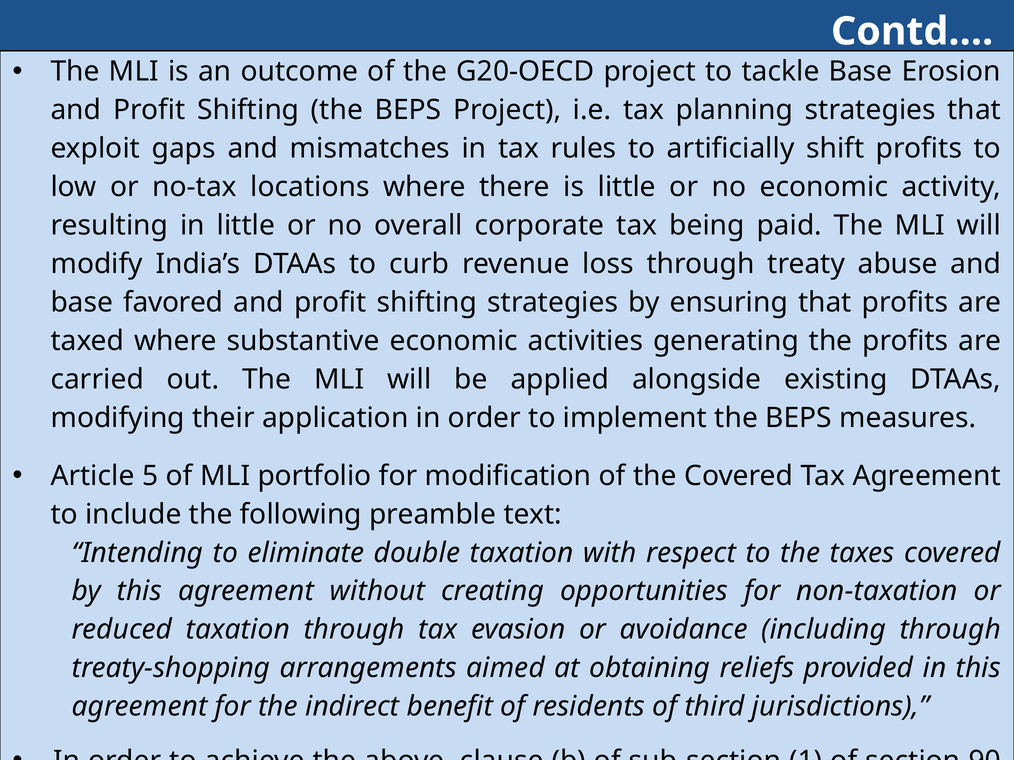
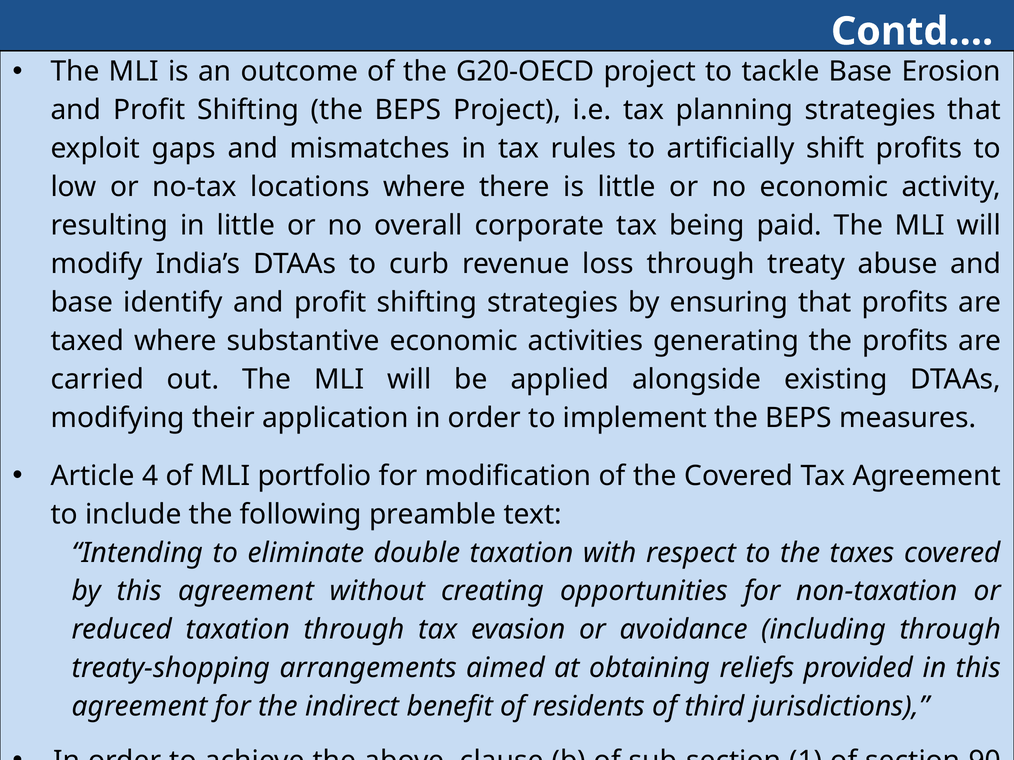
favored: favored -> identify (173, 303)
5: 5 -> 4 (150, 476)
